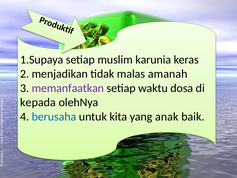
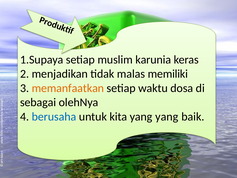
amanah: amanah -> memiliki (168, 74)
memanfaatkan colour: purple -> orange (68, 88)
kepada: kepada -> sebagai (38, 102)
yang anak: anak -> yang (167, 116)
